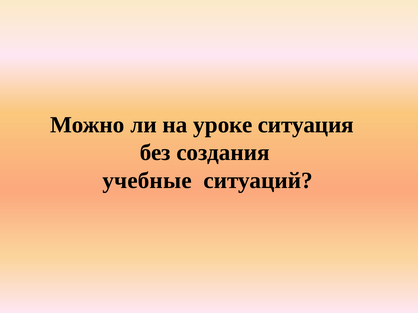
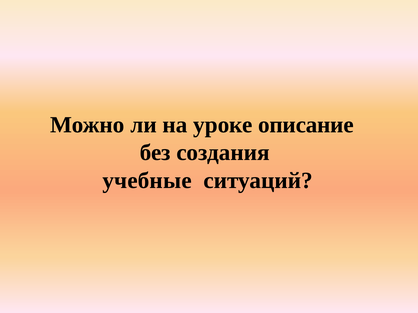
ситуация: ситуация -> описание (306, 125)
